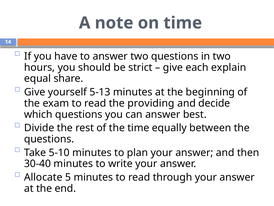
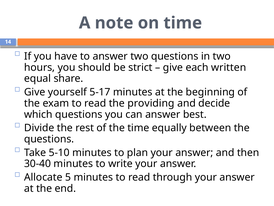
explain: explain -> written (229, 67)
5-13: 5-13 -> 5-17 (100, 92)
